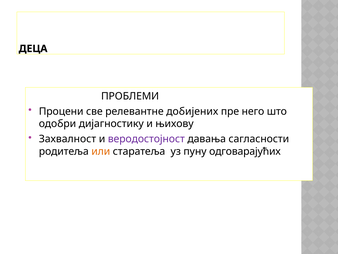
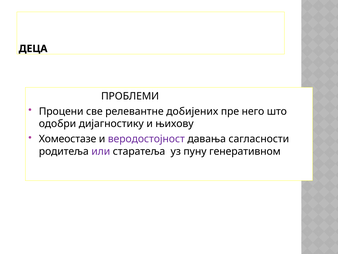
Захвалност: Захвалност -> Хомеостазе (68, 139)
или colour: orange -> purple (101, 151)
одговарајућих: одговарајућих -> генеративном (245, 151)
